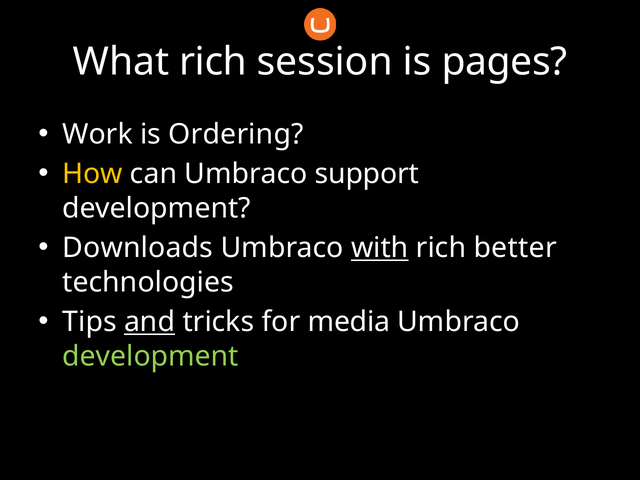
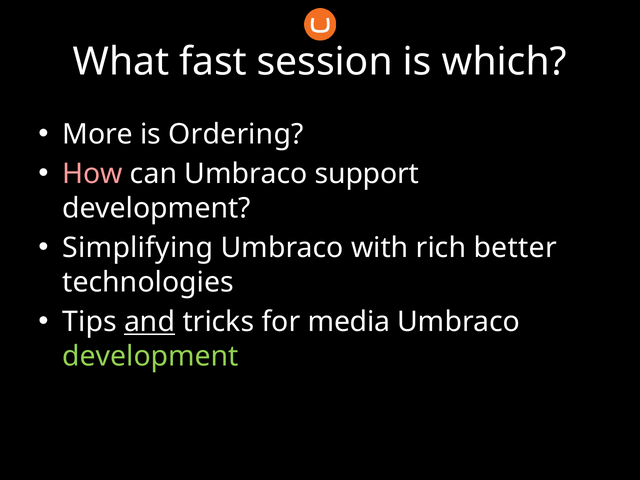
What rich: rich -> fast (213, 62)
pages: pages -> which (504, 62)
Work: Work -> More (98, 134)
How colour: yellow -> pink (93, 174)
Downloads: Downloads -> Simplifying (138, 248)
with underline: present -> none (380, 248)
